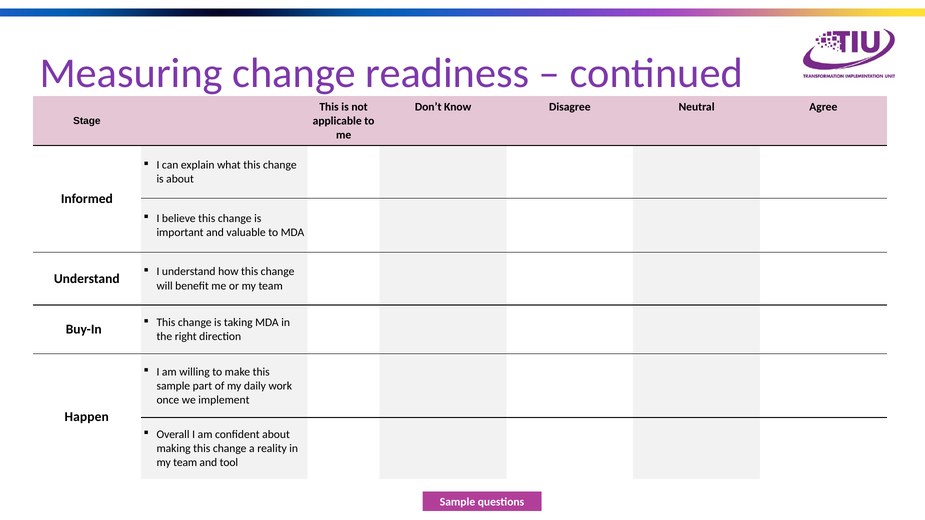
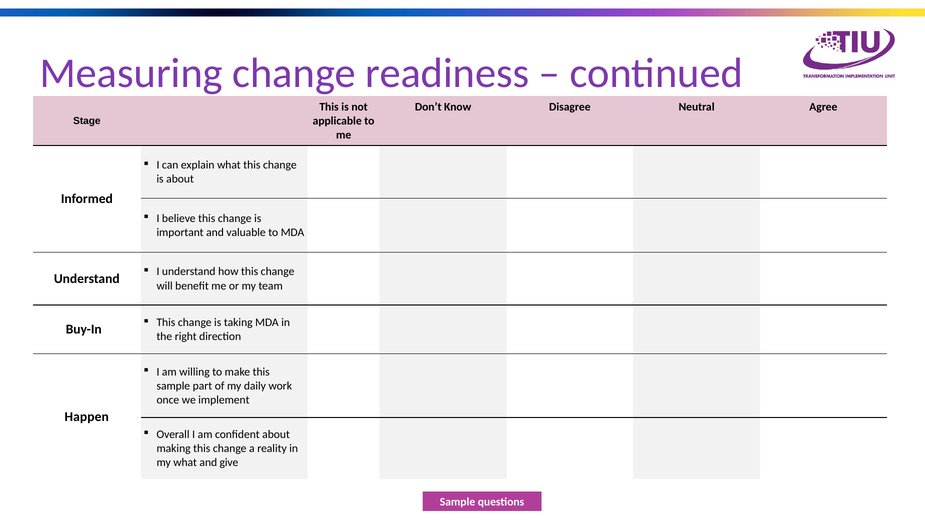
team: team -> what (185, 463)
tool: tool -> give (229, 463)
